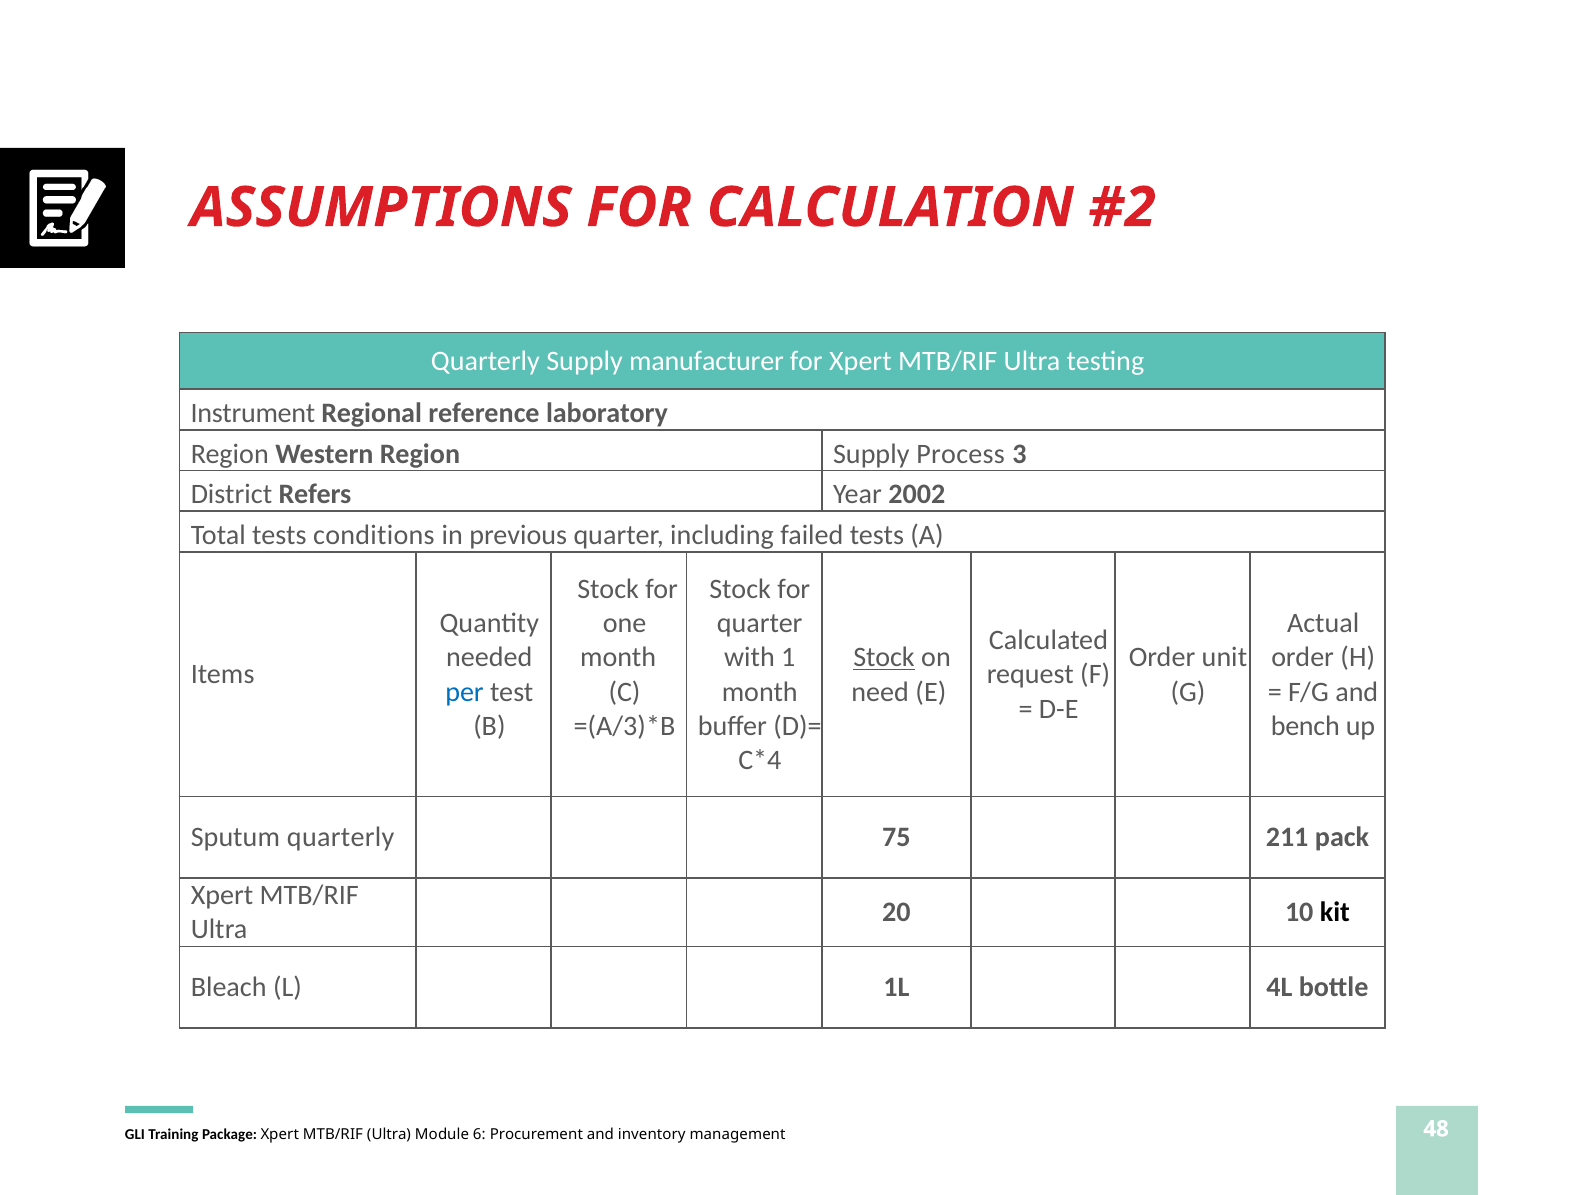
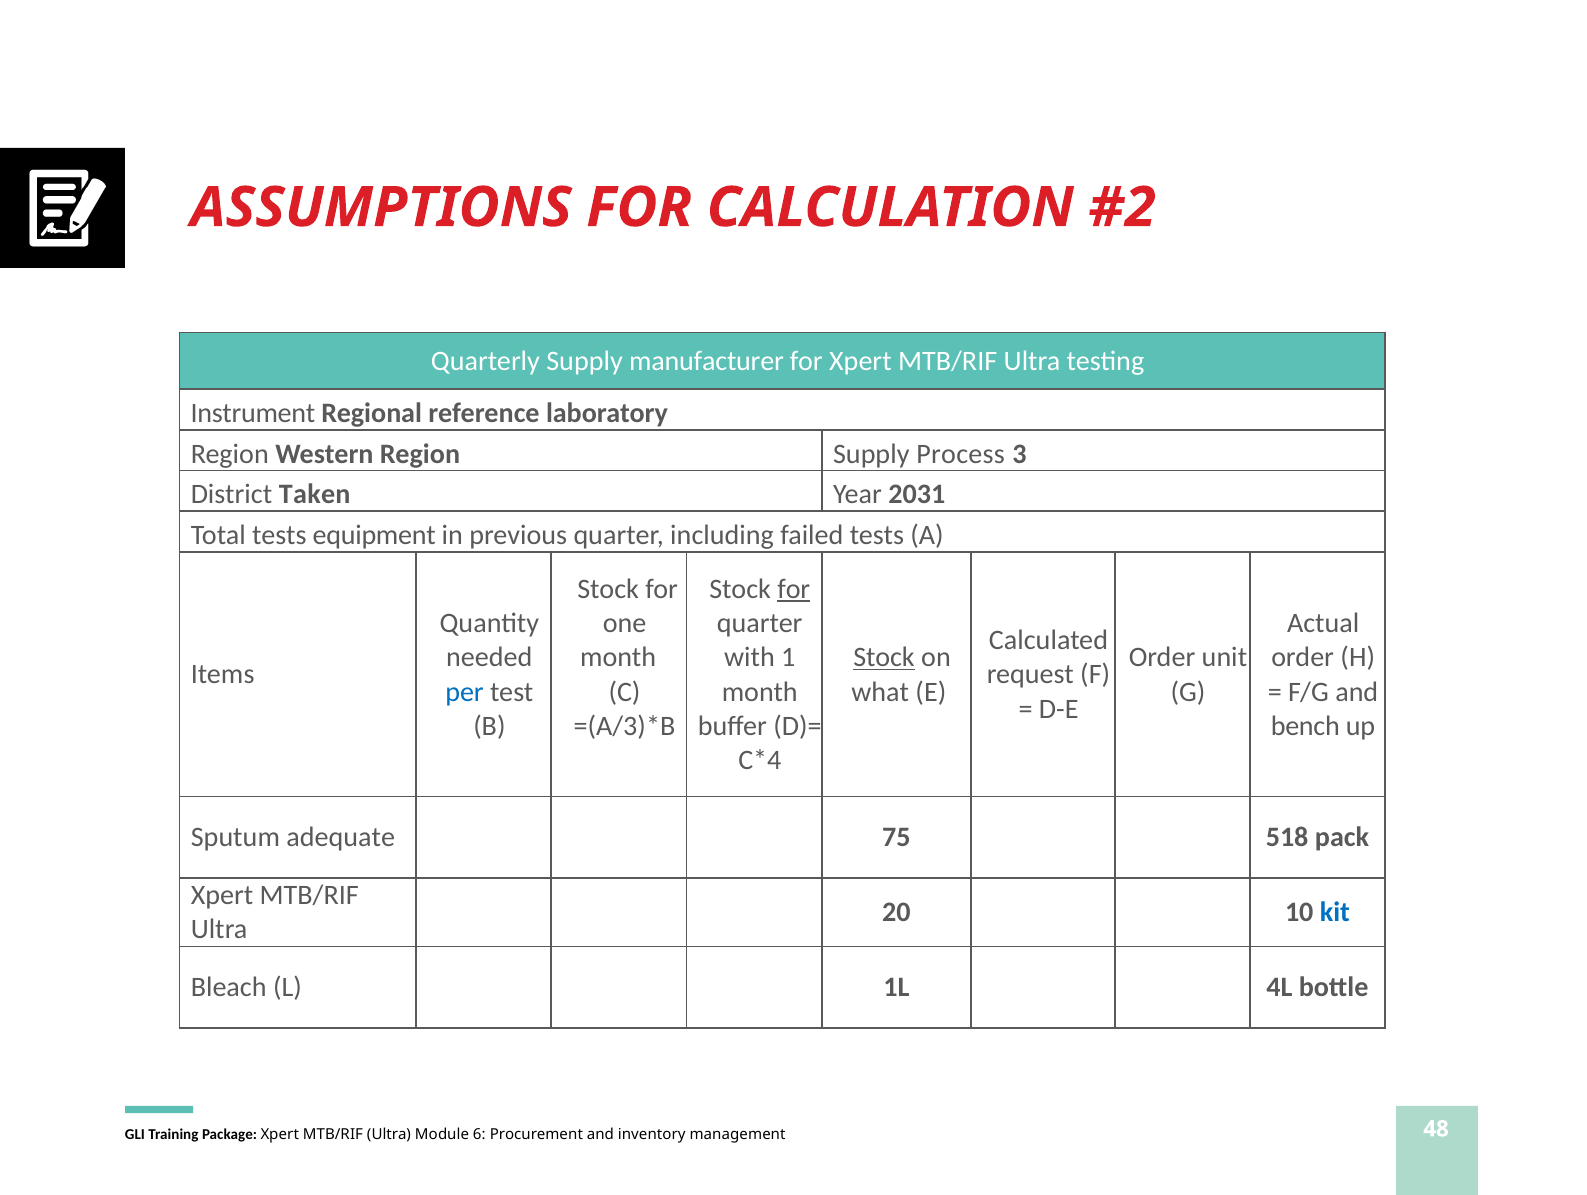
Refers: Refers -> Taken (315, 494)
2002: 2002 -> 2031 (917, 494)
conditions: conditions -> equipment (374, 535)
for underline: none -> present (794, 589)
need: need -> what (880, 691)
Sputum quarterly: quarterly -> adequate (341, 837)
211: 211 -> 518 (1287, 837)
kit colour: black -> blue (1335, 912)
